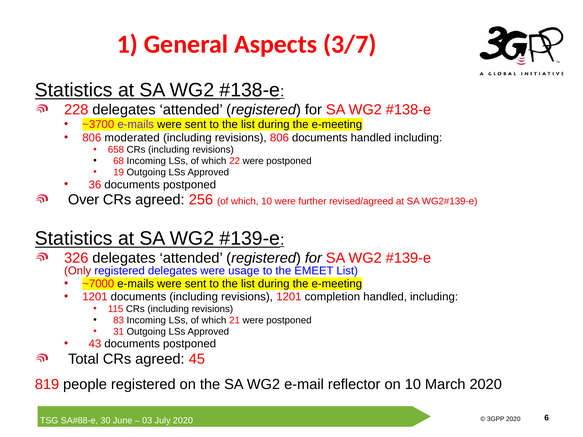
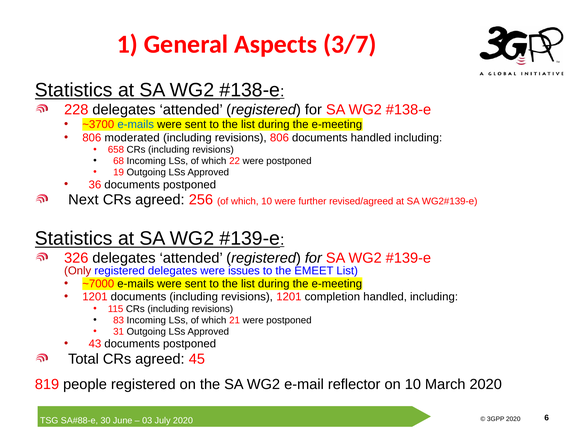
e-mails colour: purple -> blue (136, 125)
Over: Over -> Next (83, 200)
usage: usage -> issues (244, 271)
